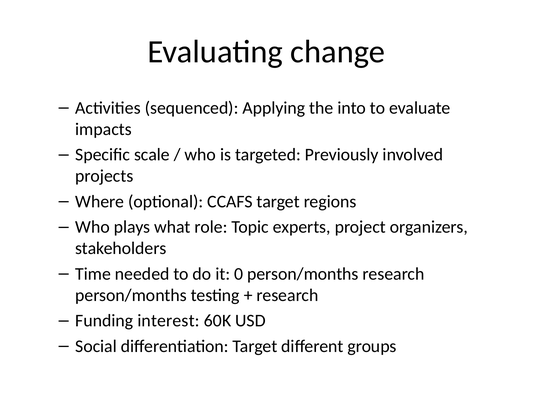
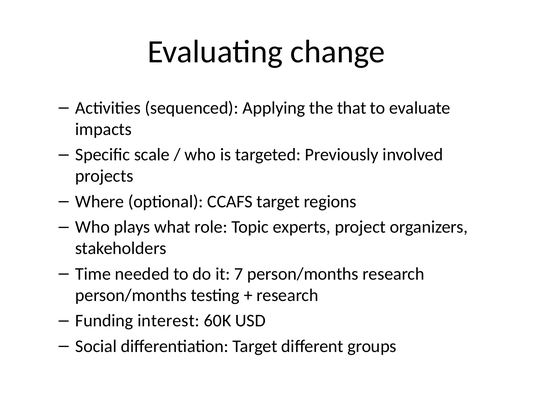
into: into -> that (352, 108)
0: 0 -> 7 (239, 274)
